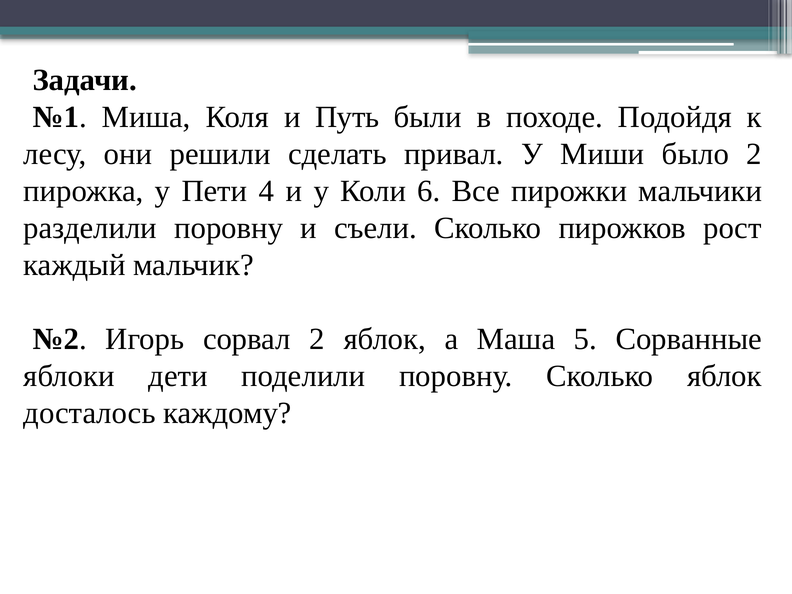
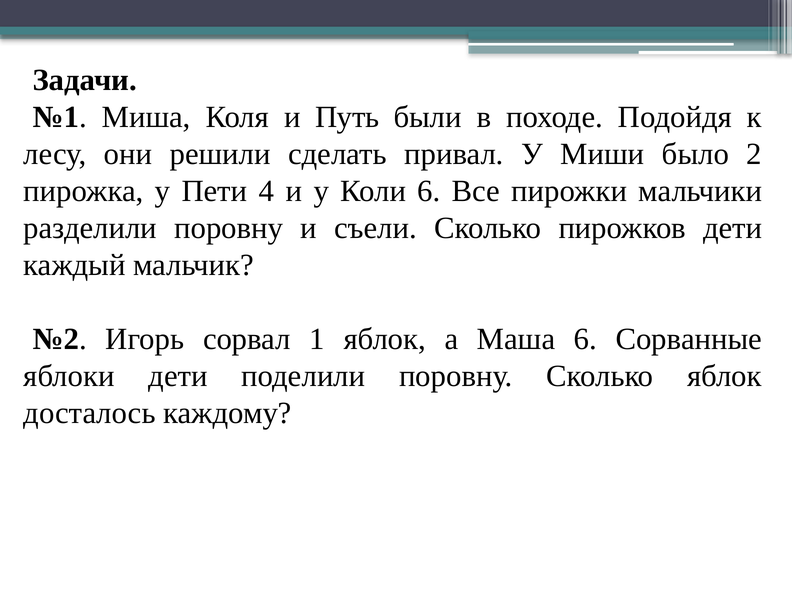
пирожков рост: рост -> дети (733, 228)
сорвал 2: 2 -> 1 (317, 339)
Маша 5: 5 -> 6 (585, 339)
